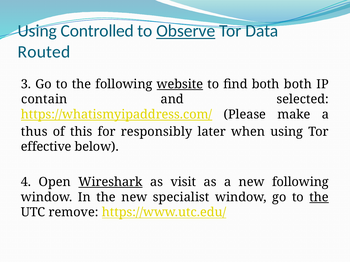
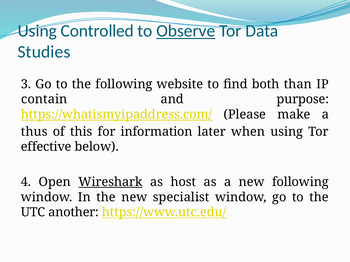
Routed: Routed -> Studies (44, 52)
website underline: present -> none (180, 84)
both both: both -> than (298, 84)
selected: selected -> purpose (303, 99)
responsibly: responsibly -> information (157, 132)
visit: visit -> host (183, 182)
the underline: present -> none (319, 198)
remove: remove -> another (74, 213)
